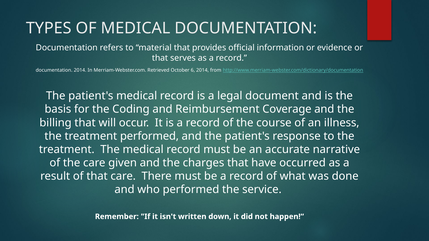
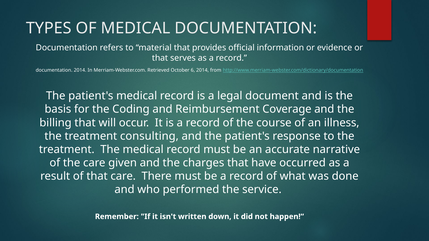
treatment performed: performed -> consulting (149, 136)
